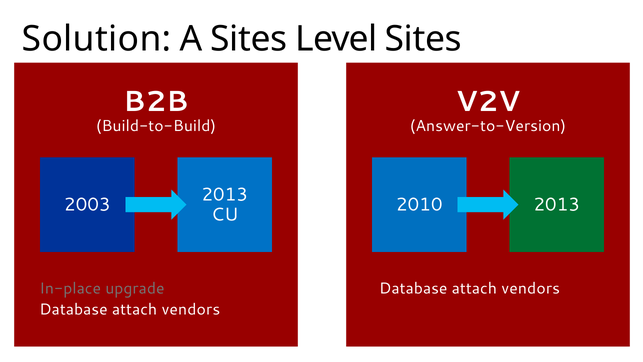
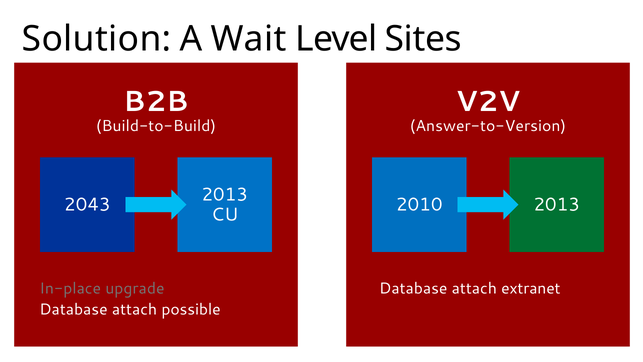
A Sites: Sites -> Wait (248, 39)
2003: 2003 -> 2043 (87, 204)
vendors: vendors -> extranet (531, 288)
vendors: vendors -> possible (191, 309)
